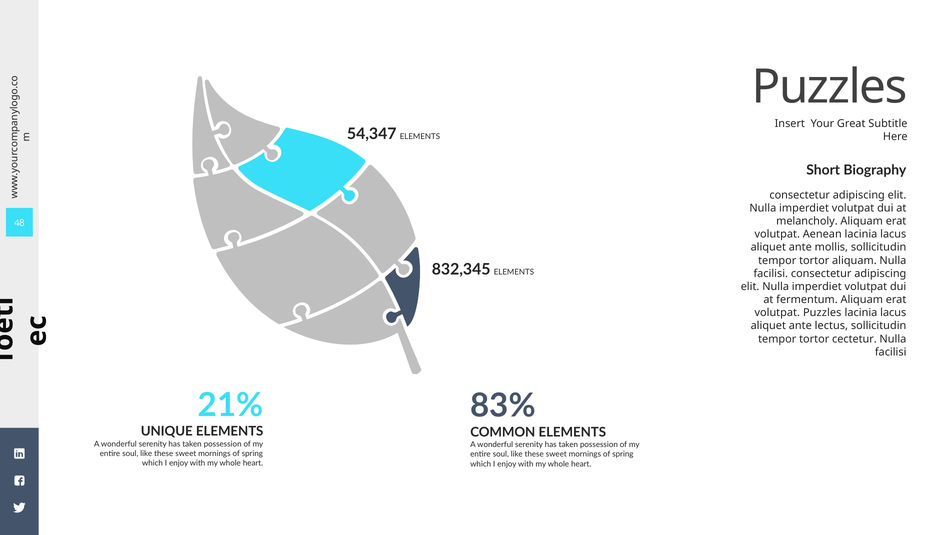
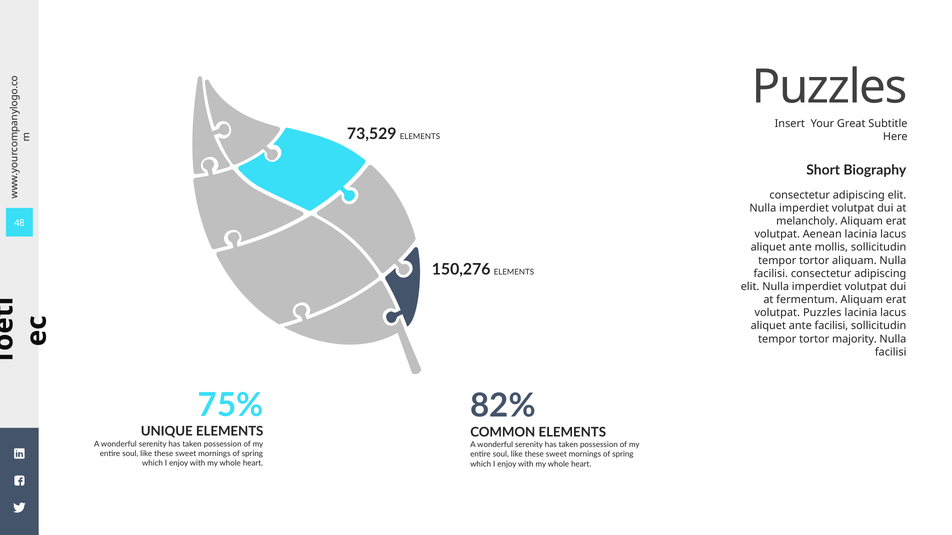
54,347: 54,347 -> 73,529 (372, 134)
832,345: 832,345 -> 150,276 (461, 270)
ante lectus: lectus -> facilisi (831, 326)
cectetur: cectetur -> majority (854, 339)
21%: 21% -> 75% (231, 406)
83%: 83% -> 82% (503, 406)
